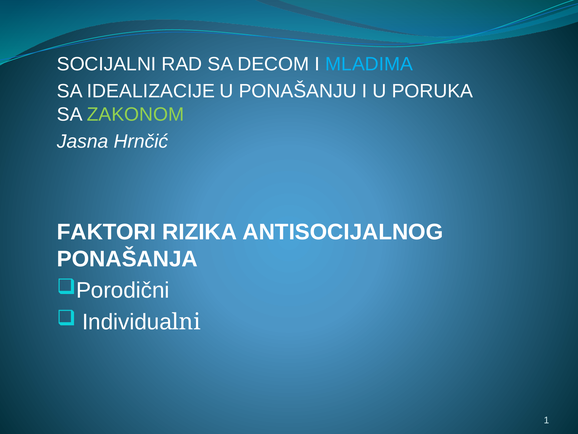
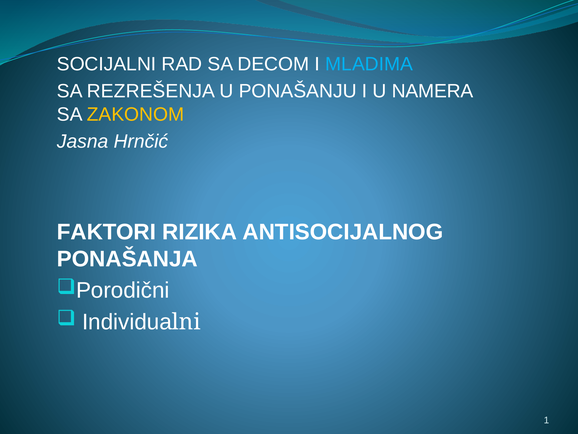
IDEALIZACIJE: IDEALIZACIJE -> REZREŠENJA (151, 91)
PORUKA: PORUKA -> NAMERA (433, 91)
ZAKONOM colour: light green -> yellow (136, 114)
